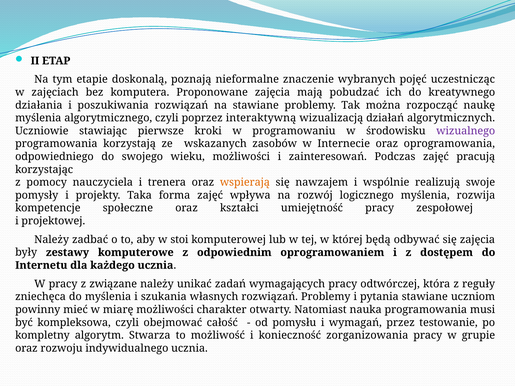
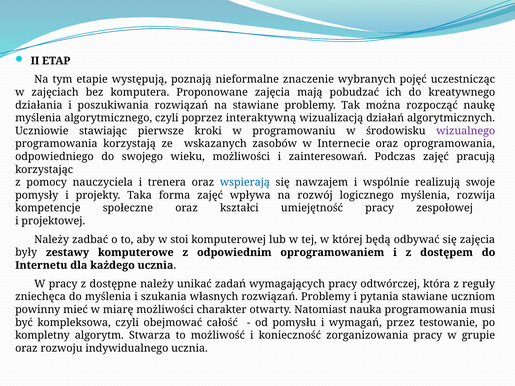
doskonalą: doskonalą -> występują (139, 79)
wspierają colour: orange -> blue (245, 182)
związane: związane -> dostępne (113, 284)
